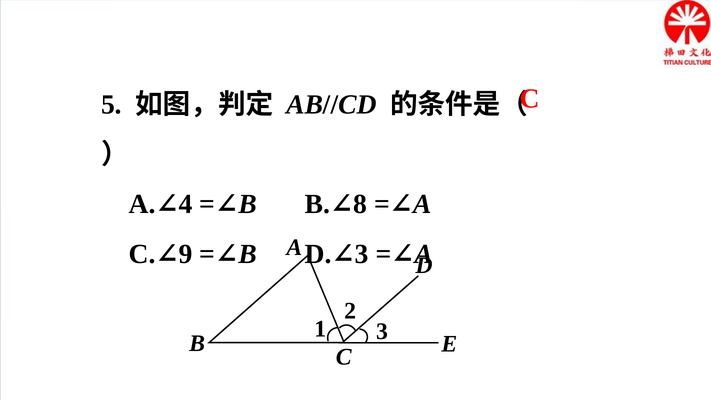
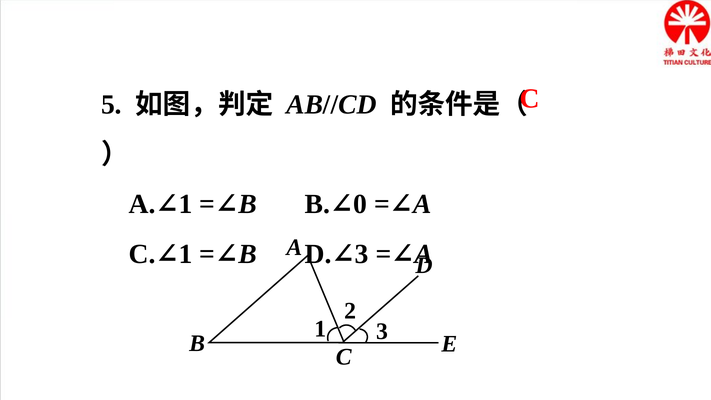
A 4: 4 -> 1 (186, 204)
8: 8 -> 0 (360, 204)
C 9: 9 -> 1 (186, 254)
